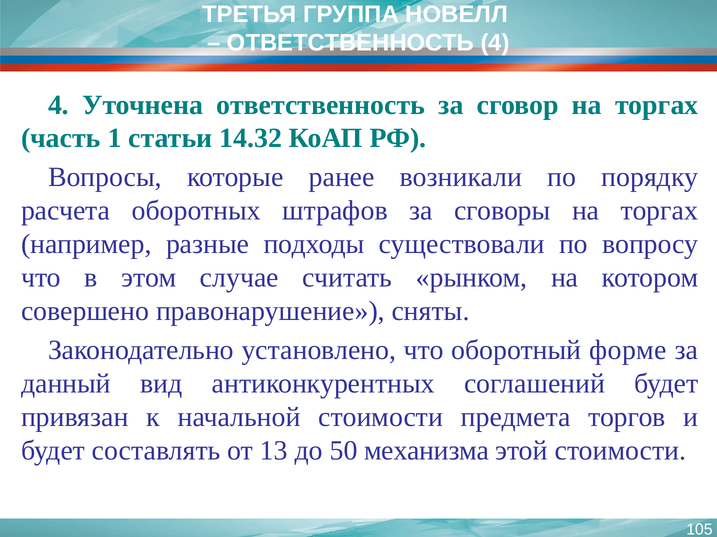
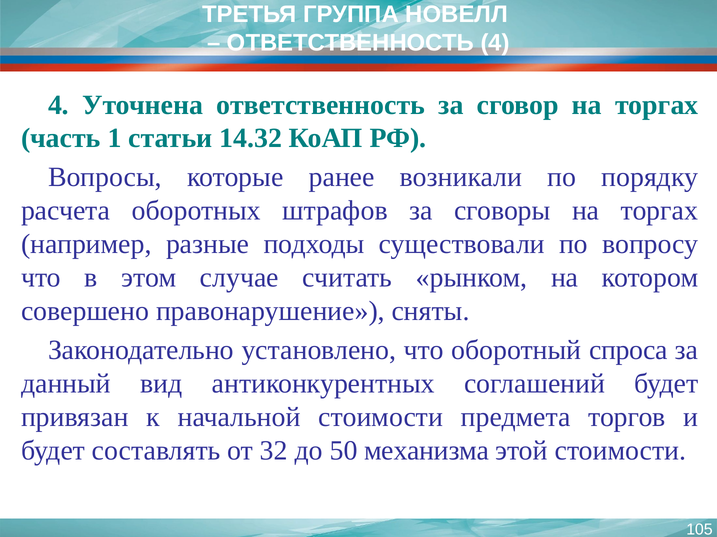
форме: форме -> спроса (628, 351)
13: 13 -> 32 (274, 451)
